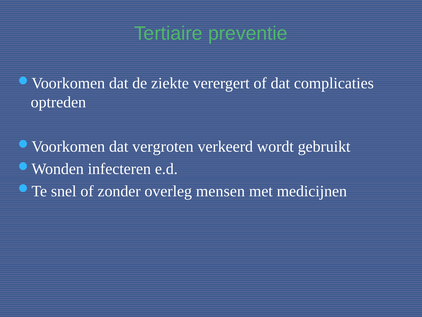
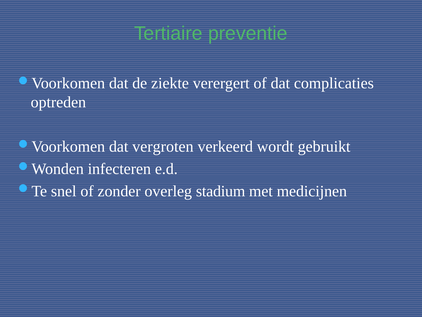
mensen: mensen -> stadium (221, 191)
